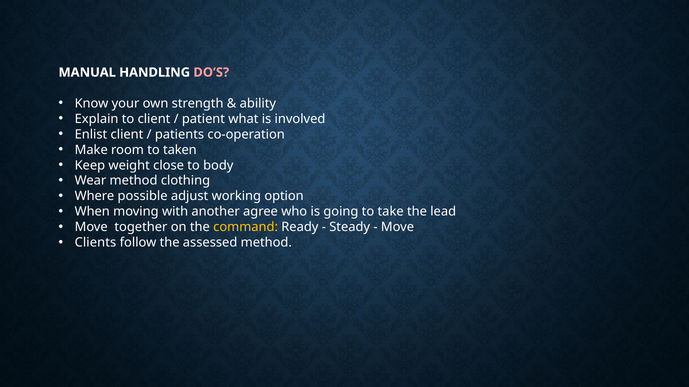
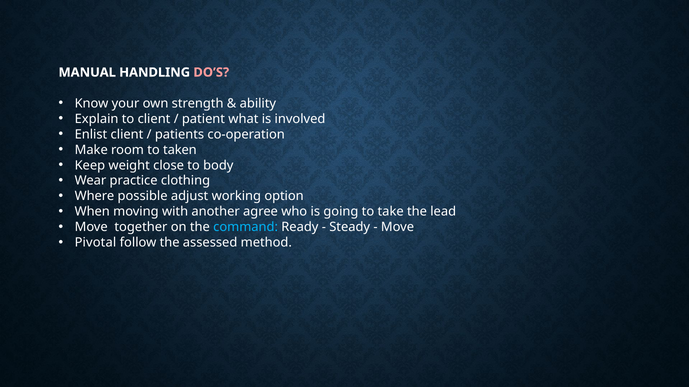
Wear method: method -> practice (134, 181)
command colour: yellow -> light blue (246, 227)
Clients: Clients -> Pivotal (95, 243)
